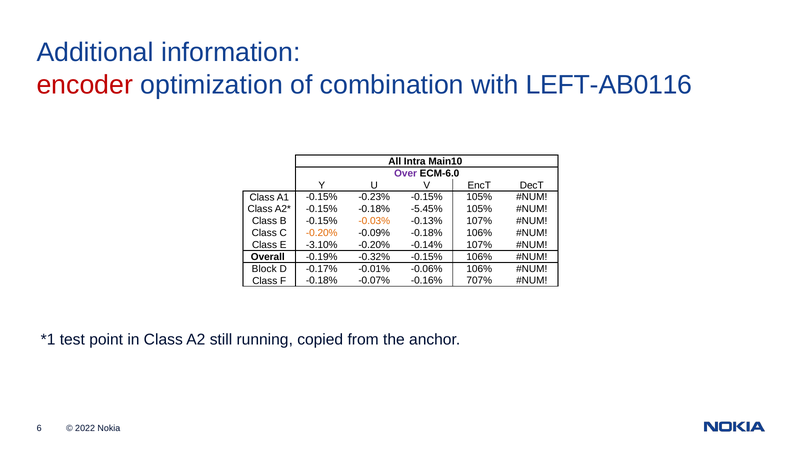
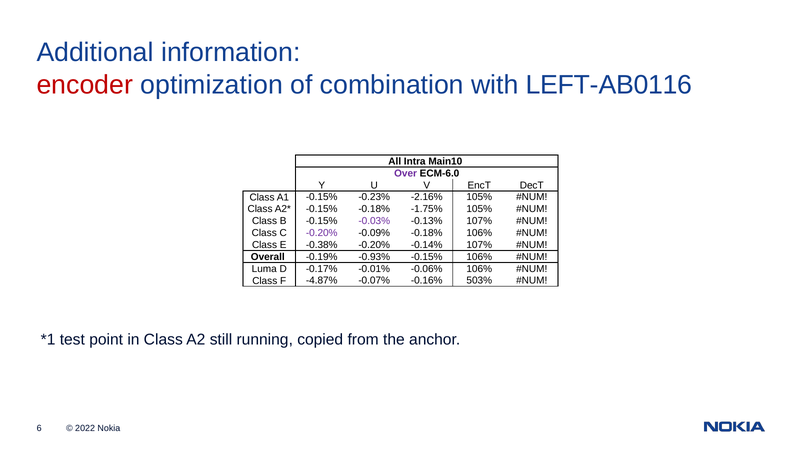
-0.23% -0.15%: -0.15% -> -2.16% (427, 197)
-5.45%: -5.45% -> -1.75% (427, 209)
-0.03% colour: orange -> purple (374, 221)
-0.20% colour: orange -> purple (322, 233)
-3.10%: -3.10% -> -0.38% (322, 245)
-0.32%: -0.32% -> -0.93% (374, 257)
Block: Block -> Luma (264, 269)
F -0.18%: -0.18% -> -4.87% (322, 280)
707%: 707% -> 503% (479, 280)
